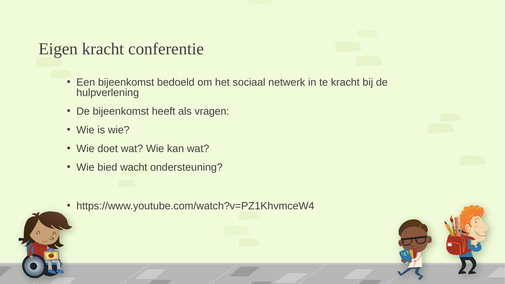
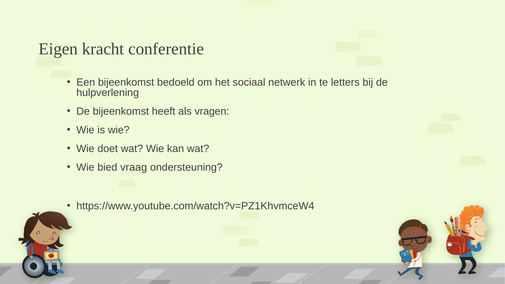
te kracht: kracht -> letters (345, 82)
wacht: wacht -> vraag (134, 168)
